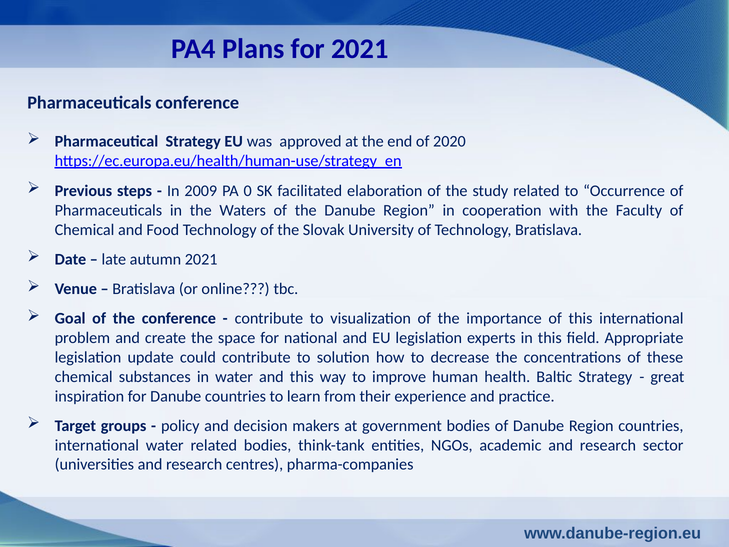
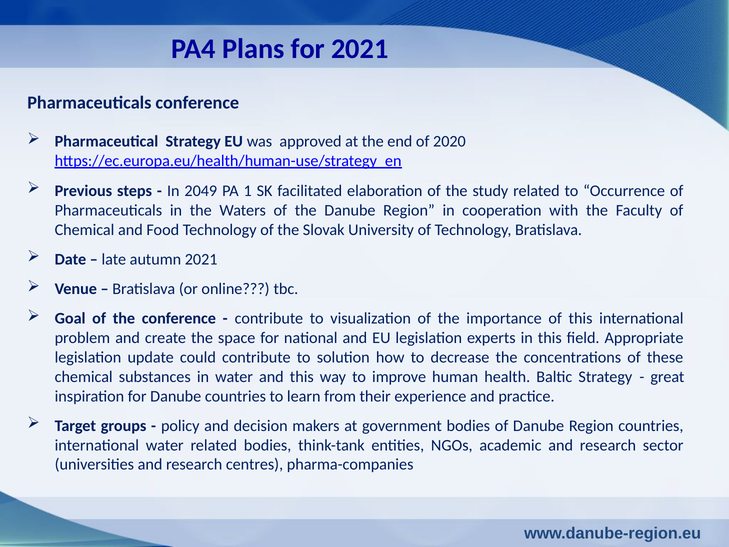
2009: 2009 -> 2049 (201, 191)
0: 0 -> 1 (248, 191)
